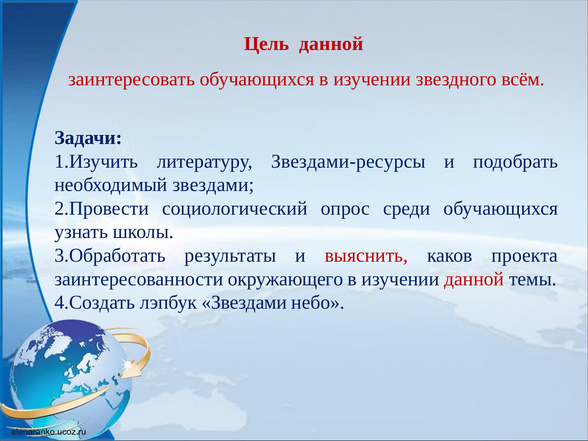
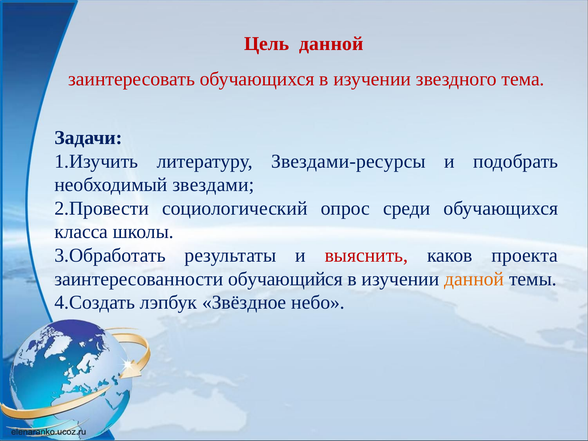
всём: всём -> тема (523, 79)
узнать: узнать -> класса (81, 232)
окружающего: окружающего -> обучающийся (285, 279)
данной colour: red -> orange (474, 279)
лэпбук Звездами: Звездами -> Звёздное (244, 302)
